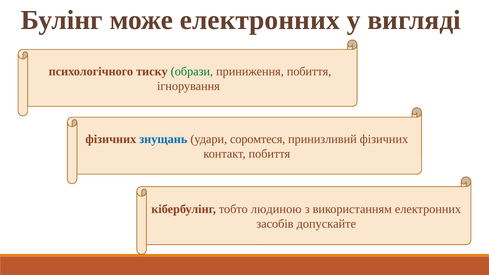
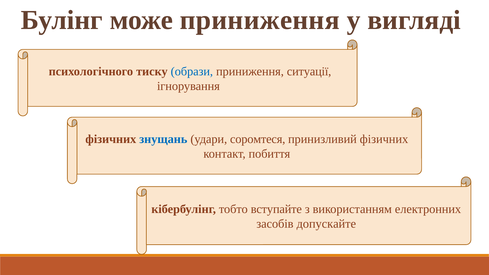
може електронних: електронних -> приниження (260, 20)
образи colour: green -> blue (192, 71)
приниження побиття: побиття -> ситуації (309, 71)
людиною: людиною -> вступайте (276, 209)
